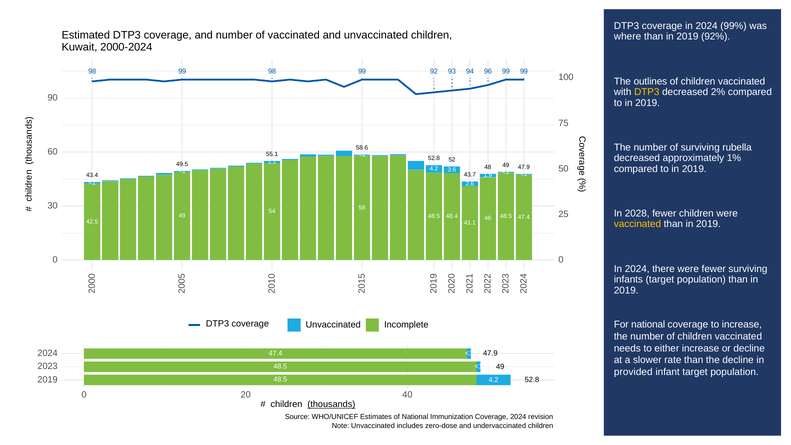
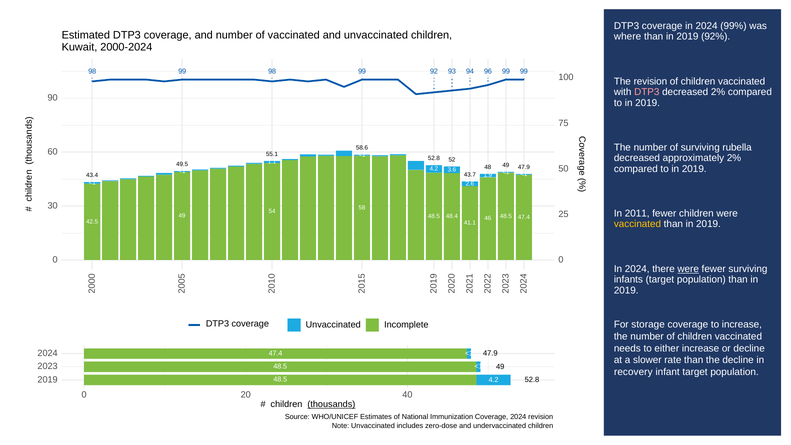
The outlines: outlines -> revision (650, 81)
DTP3 colour: yellow -> pink (647, 92)
approximately 1%: 1% -> 2% (734, 158)
2028: 2028 -> 2011 (637, 213)
were underline: none -> present (688, 269)
For national: national -> storage (648, 325)
provided: provided -> recovery (633, 372)
